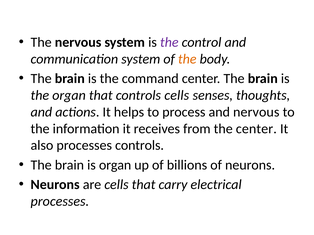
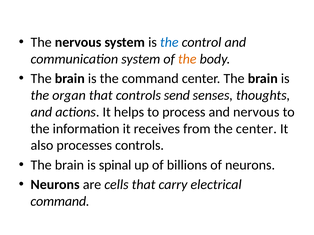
the colour: purple -> blue (169, 42)
controls cells: cells -> send (177, 95)
is organ: organ -> spinal (115, 165)
processes: processes -> command (60, 202)
